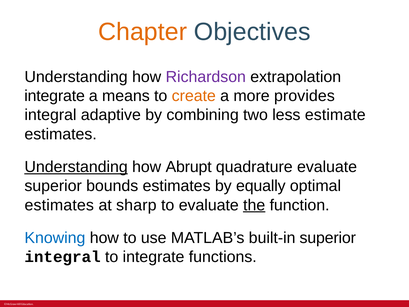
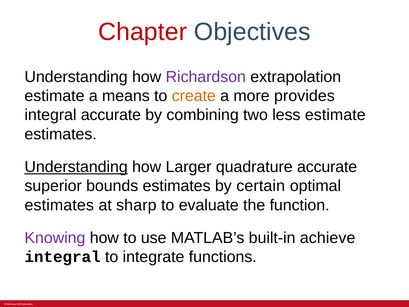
Chapter colour: orange -> red (143, 32)
integrate: integrate -> estimate (54, 96)
integral adaptive: adaptive -> accurate (111, 115)
Abrupt: Abrupt -> Larger (189, 167)
quadrature evaluate: evaluate -> accurate (327, 167)
equally: equally -> certain (261, 186)
the underline: present -> none (254, 205)
Knowing colour: blue -> purple (55, 238)
built-in superior: superior -> achieve (328, 238)
